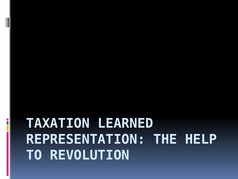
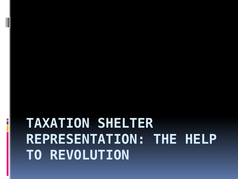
LEARNED: LEARNED -> SHELTER (125, 123)
